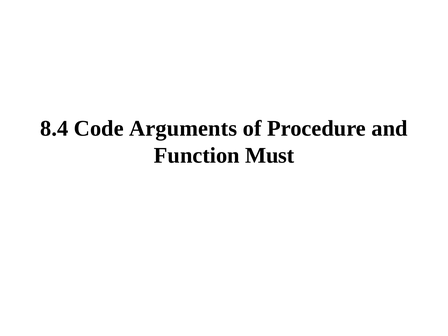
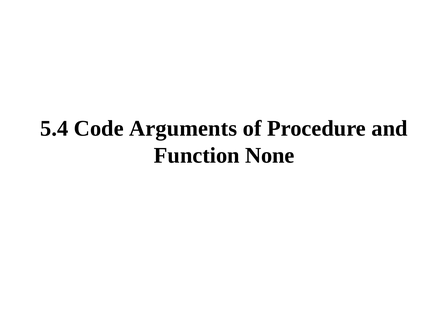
8.4: 8.4 -> 5.4 (54, 129)
Must: Must -> None (270, 155)
